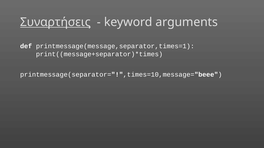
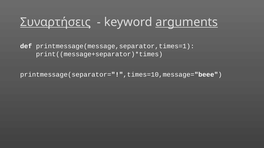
arguments underline: none -> present (187, 22)
